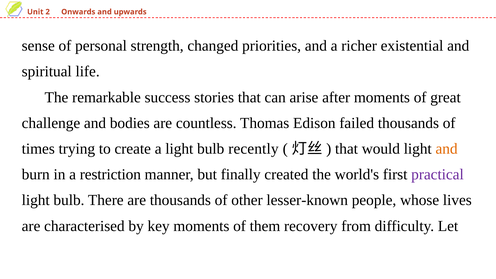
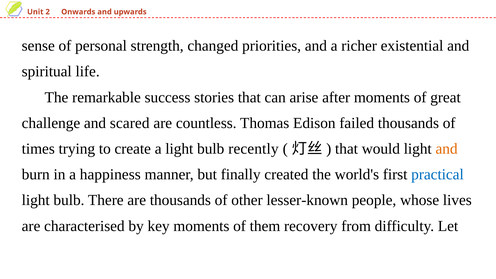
bodies: bodies -> scared (130, 123)
restriction: restriction -> happiness (110, 174)
practical colour: purple -> blue (437, 174)
